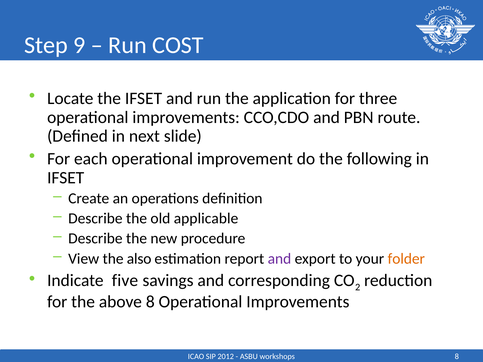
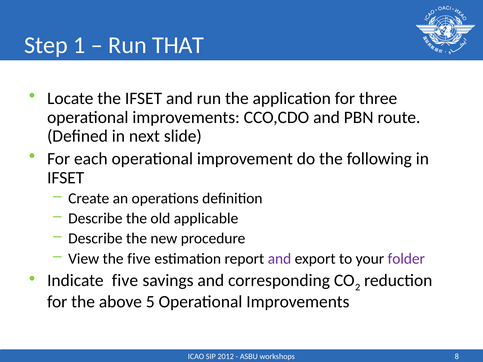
9: 9 -> 1 (79, 45)
COST: COST -> THAT (178, 45)
the also: also -> five (139, 259)
folder colour: orange -> purple (406, 259)
above 8: 8 -> 5 (150, 302)
